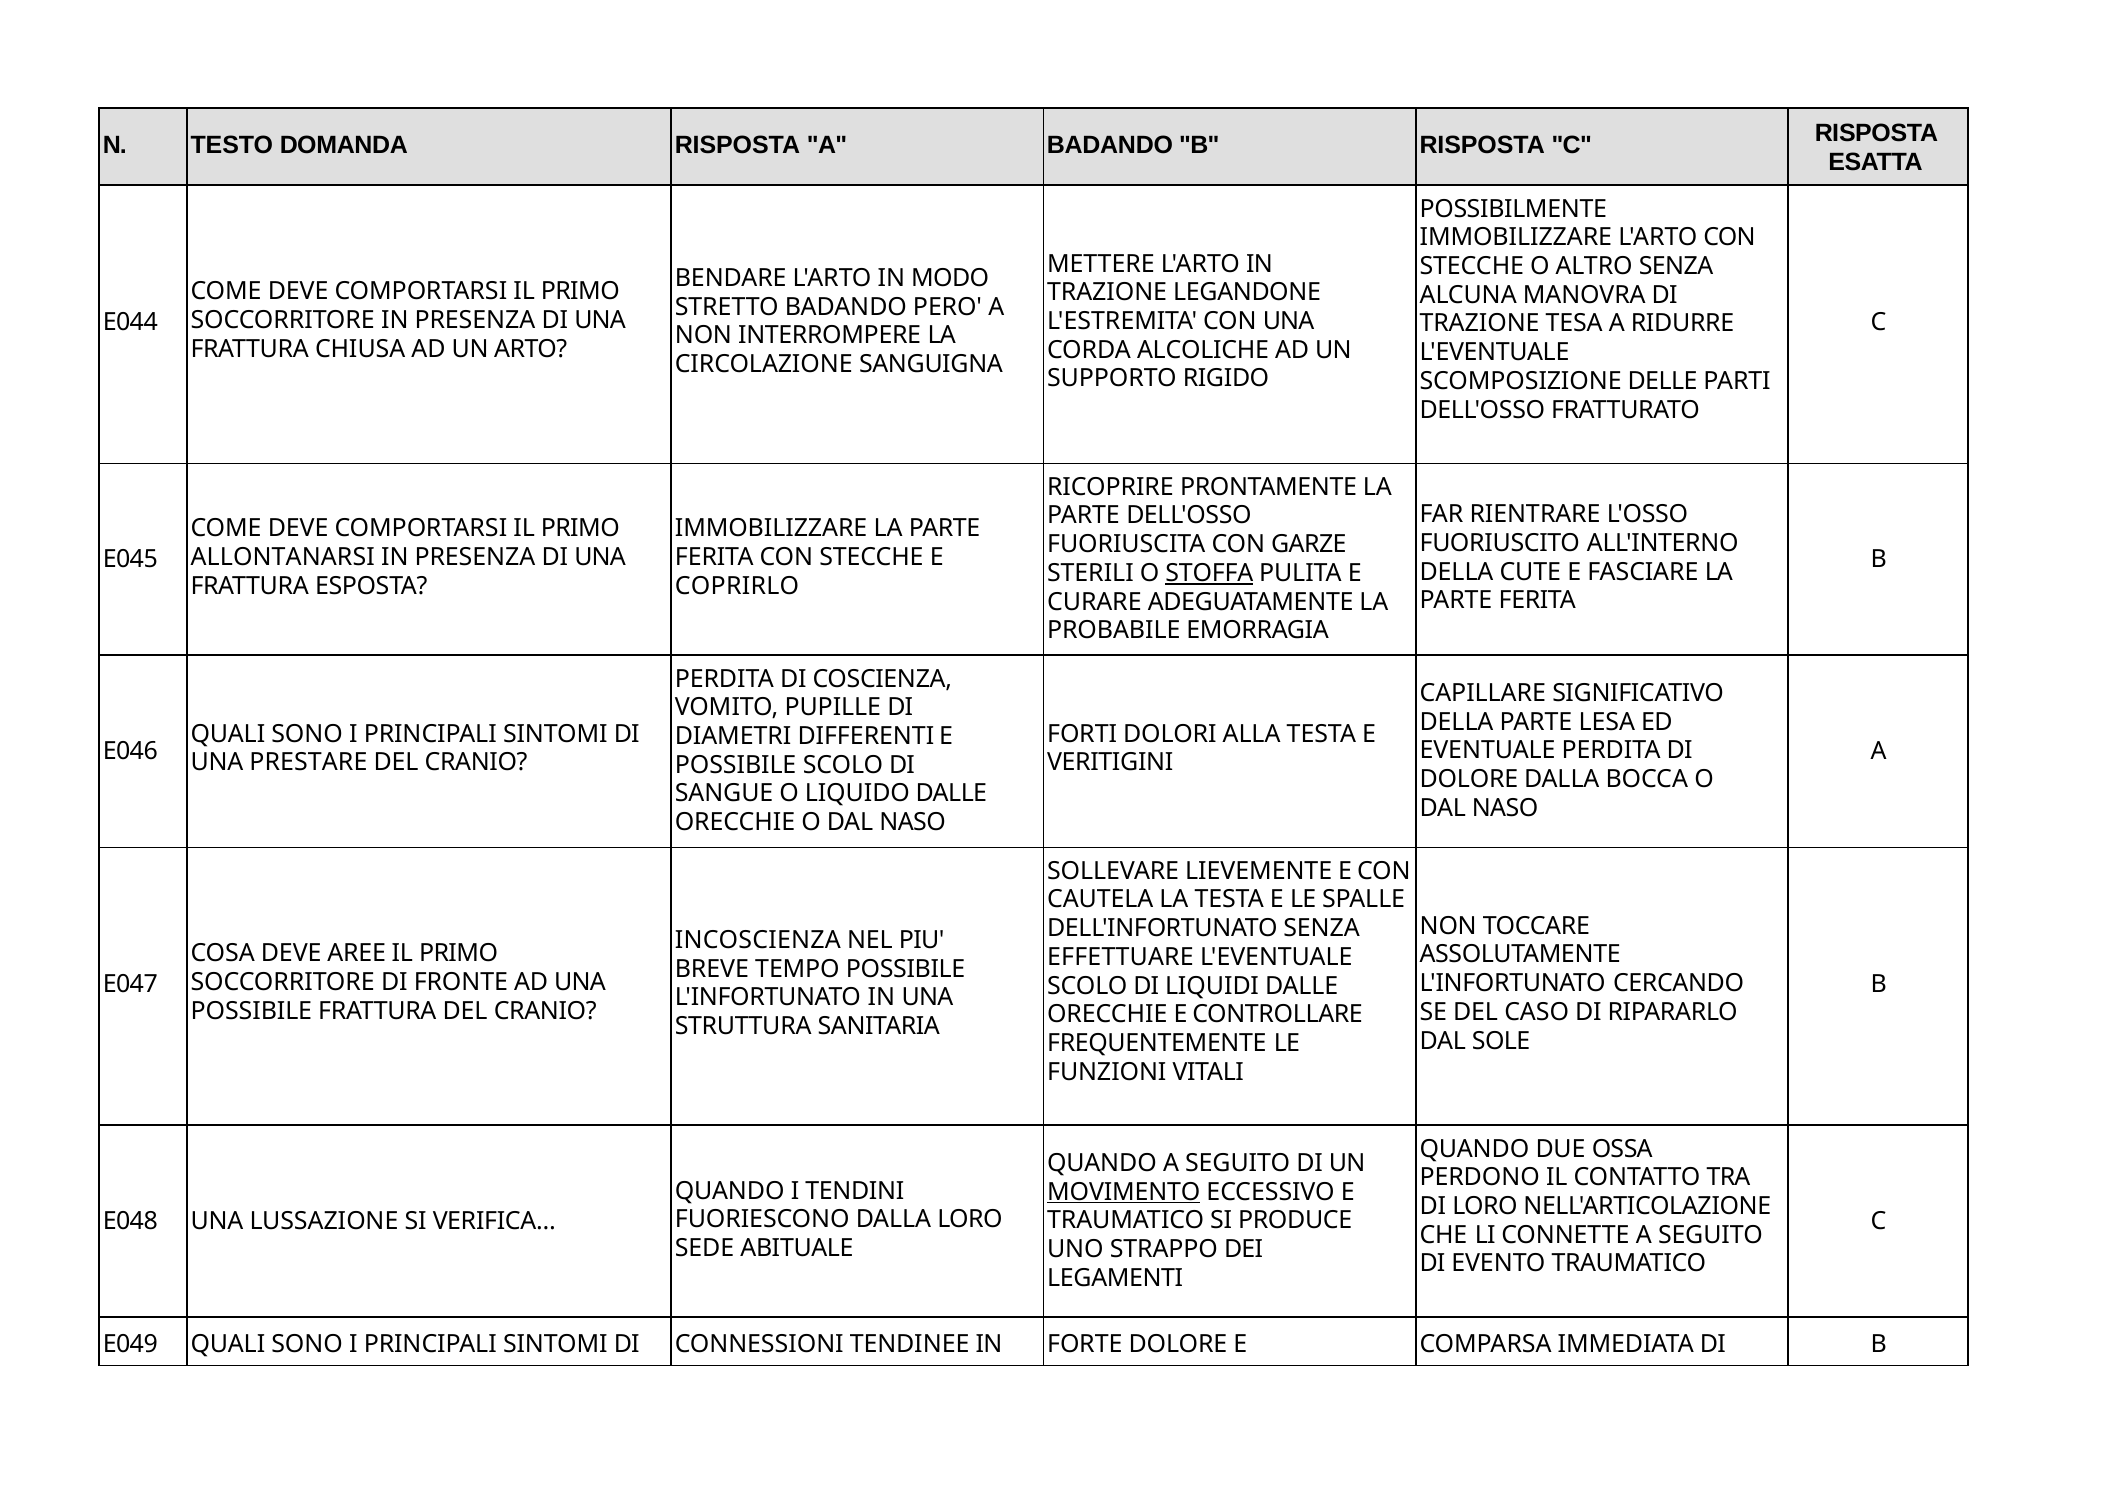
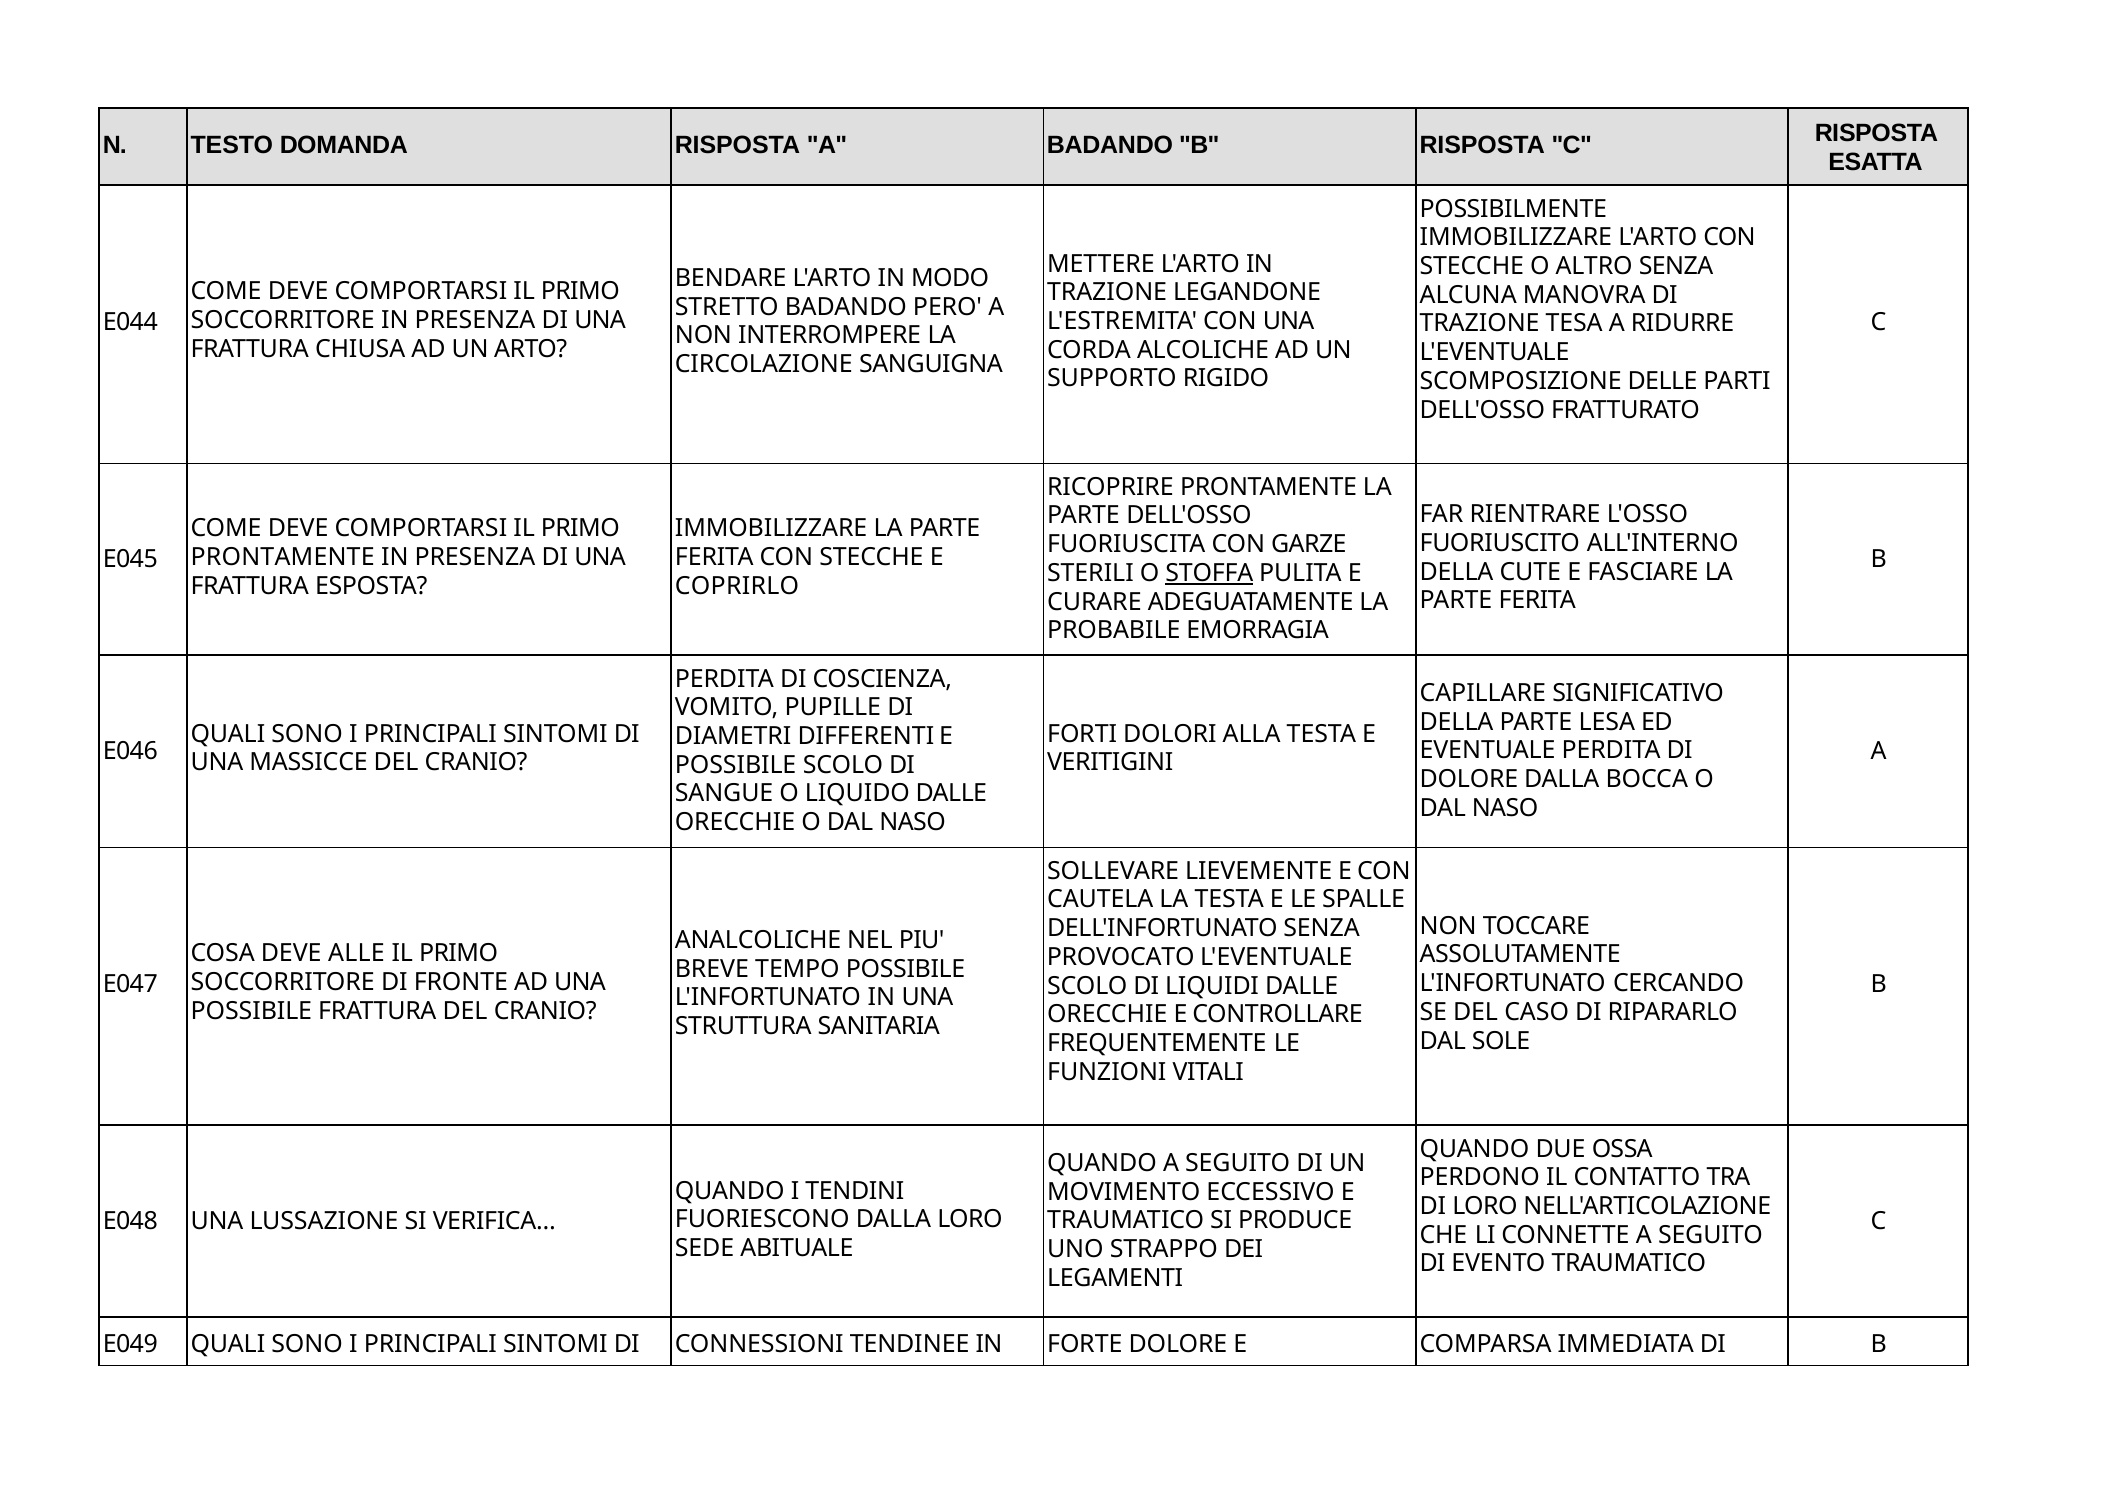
ALLONTANARSI: ALLONTANARSI -> PRONTAMENTE (283, 557)
PRESTARE: PRESTARE -> MASSICCE (309, 763)
INCOSCIENZA: INCOSCIENZA -> ANALCOLICHE (758, 940)
AREE: AREE -> ALLE (356, 953)
EFFETTUARE: EFFETTUARE -> PROVOCATO (1121, 957)
MOVIMENTO underline: present -> none (1124, 1192)
